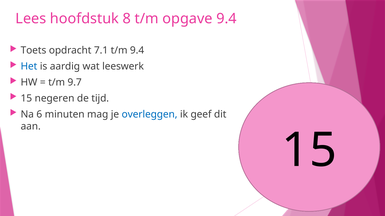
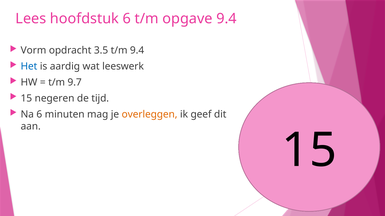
hoofdstuk 8: 8 -> 6 (127, 19)
Toets: Toets -> Vorm (33, 50)
7.1: 7.1 -> 3.5 (101, 50)
overleggen colour: blue -> orange (150, 115)
